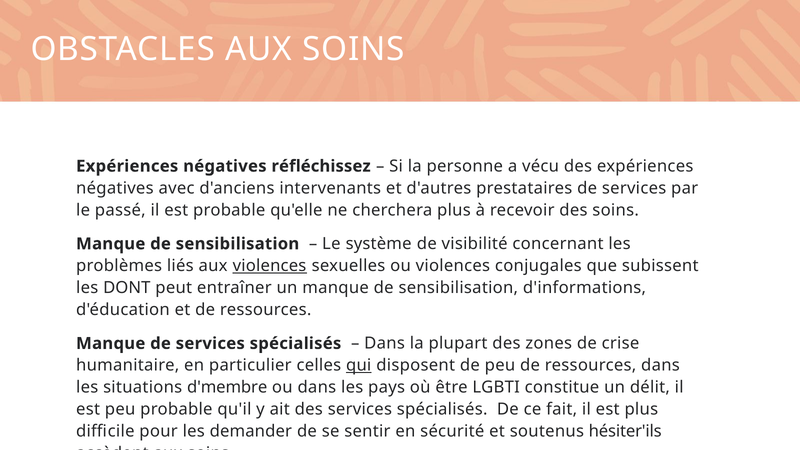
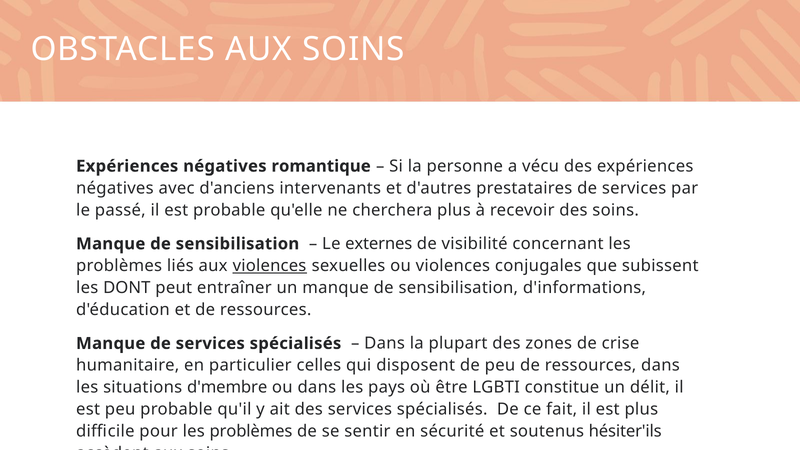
réfléchissez: réfléchissez -> romantique (321, 166)
système: système -> externes (379, 244)
qui underline: present -> none (359, 365)
pour les demander: demander -> problèmes (251, 431)
